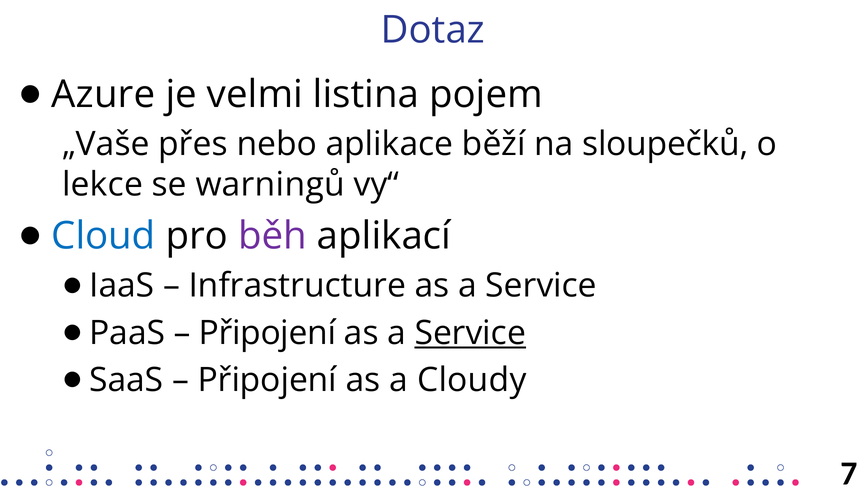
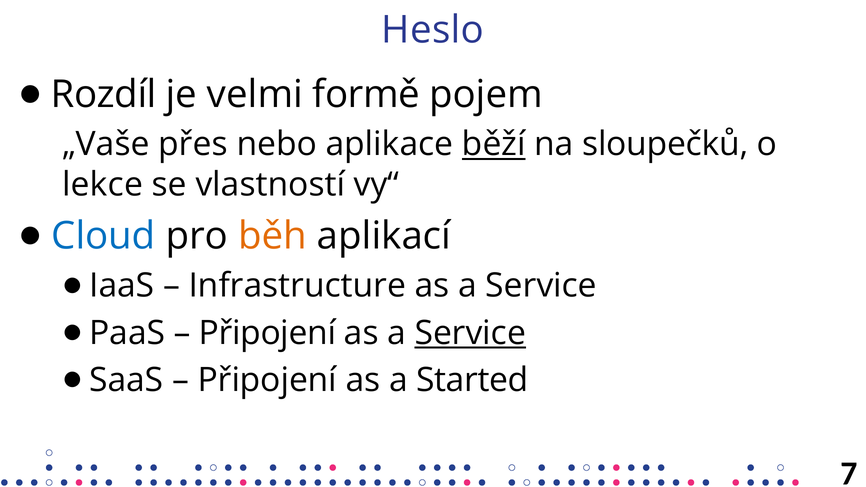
Dotaz: Dotaz -> Heslo (433, 30)
Azure: Azure -> Rozdíl (104, 95)
listina: listina -> formě (366, 95)
běží underline: none -> present (494, 144)
warningů: warningů -> vlastností (270, 185)
běh colour: purple -> orange (272, 236)
Cloudy: Cloudy -> Started (472, 380)
